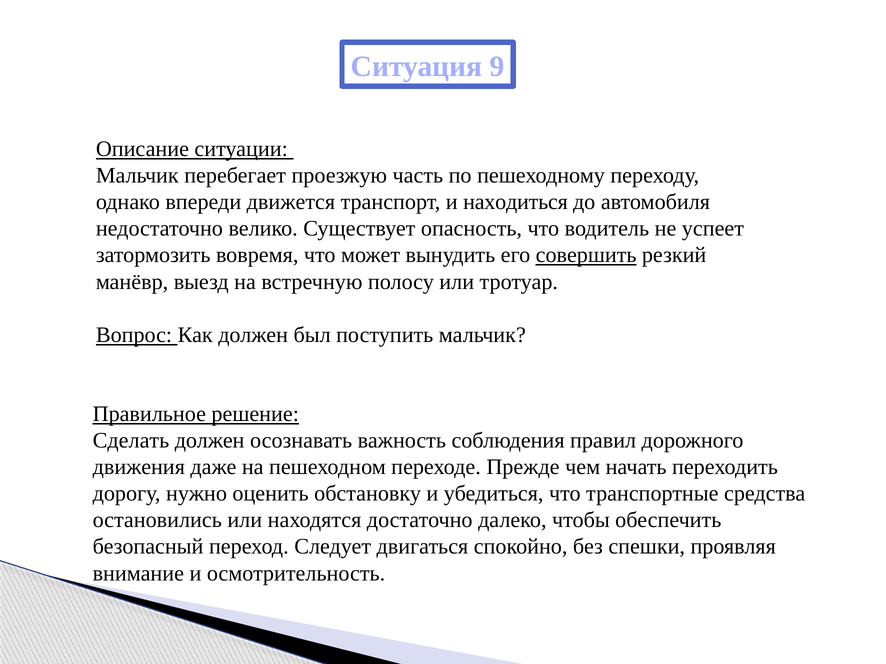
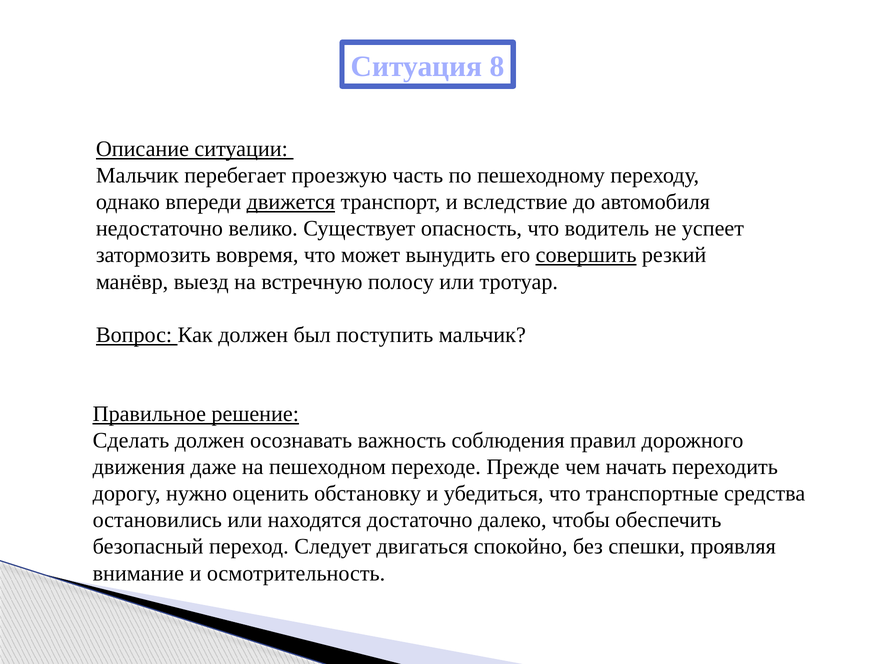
9: 9 -> 8 (497, 67)
движется underline: none -> present (291, 202)
находиться: находиться -> вследствие (515, 202)
